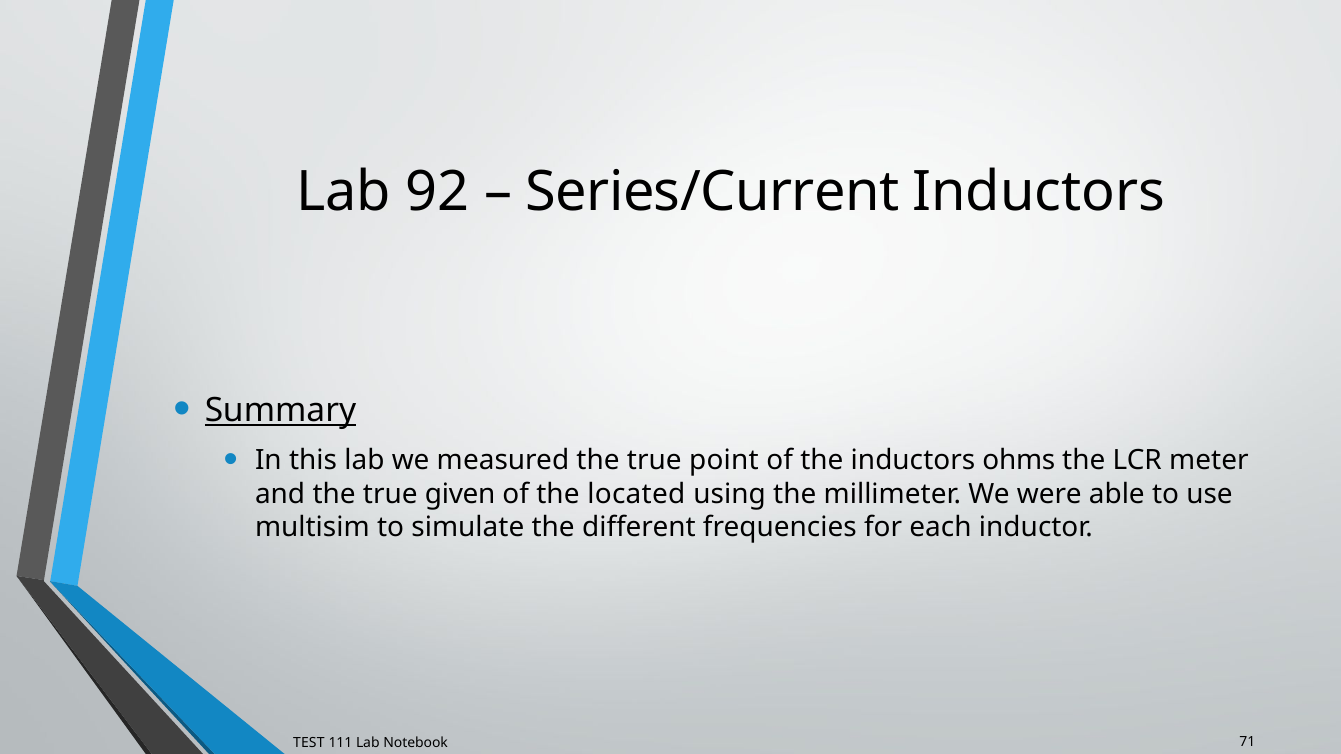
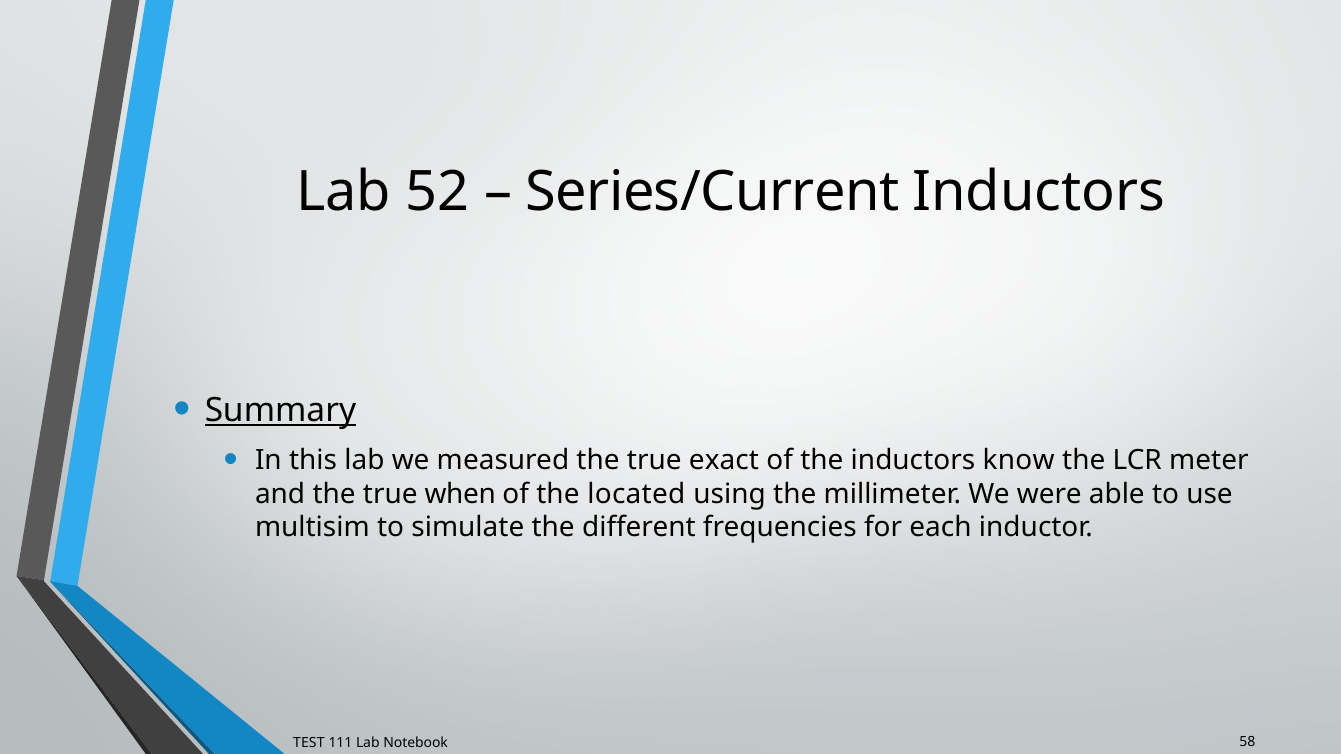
92: 92 -> 52 (438, 192)
point: point -> exact (724, 461)
ohms: ohms -> know (1019, 461)
given: given -> when (460, 494)
71: 71 -> 58 (1247, 742)
